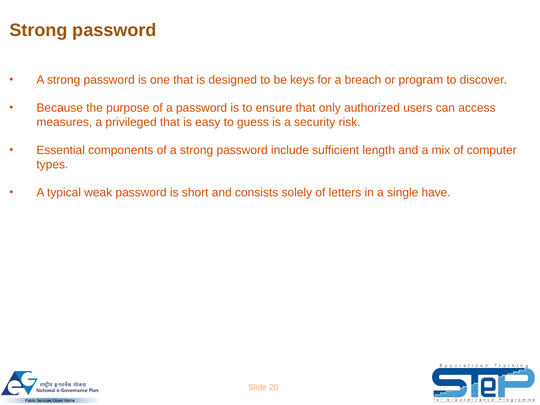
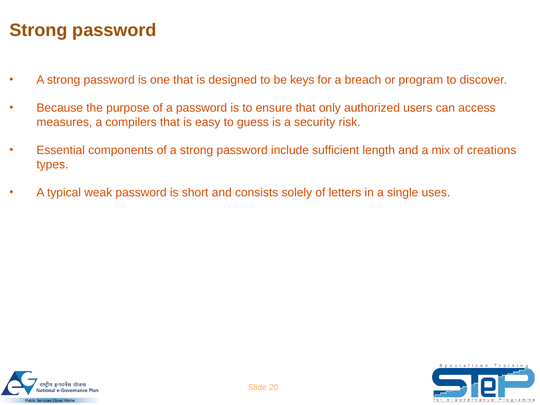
privileged: privileged -> compilers (131, 122)
computer: computer -> creations (492, 150)
have: have -> uses (436, 193)
